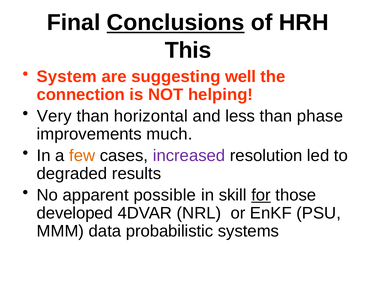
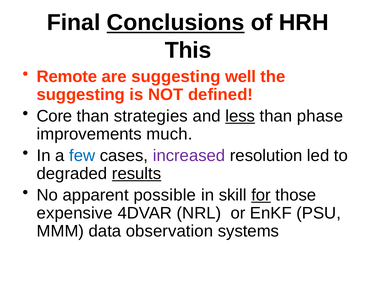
System: System -> Remote (67, 77)
connection: connection -> suggesting (81, 95)
helping: helping -> defined (221, 95)
Very: Very -> Core (54, 116)
horizontal: horizontal -> strategies (151, 116)
less underline: none -> present (240, 116)
few colour: orange -> blue (82, 156)
results underline: none -> present (137, 174)
developed: developed -> expensive (75, 213)
probabilistic: probabilistic -> observation (169, 231)
